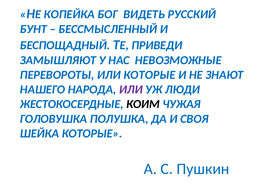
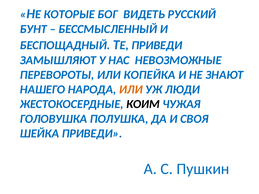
КОПЕЙКА: КОПЕЙКА -> КОТОРЫЕ (69, 14)
ИЛИ КОТОРЫЕ: КОТОРЫЕ -> КОПЕЙКА (149, 75)
ИЛИ colour: purple -> orange (131, 90)
ШЕЙКА КОТОРЫЕ: КОТОРЫЕ -> ПРИВЕДИ (92, 134)
